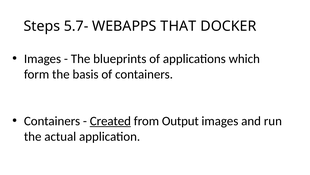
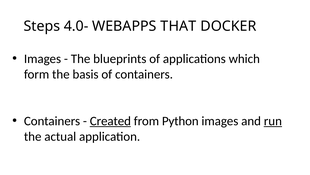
5.7-: 5.7- -> 4.0- (76, 26)
Output: Output -> Python (180, 121)
run underline: none -> present (273, 121)
